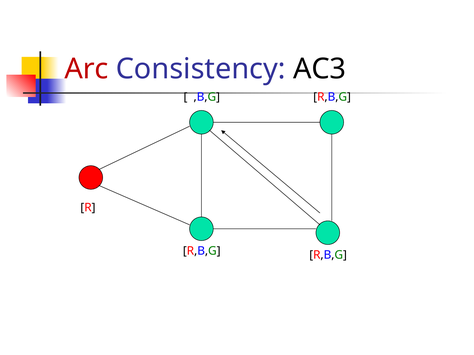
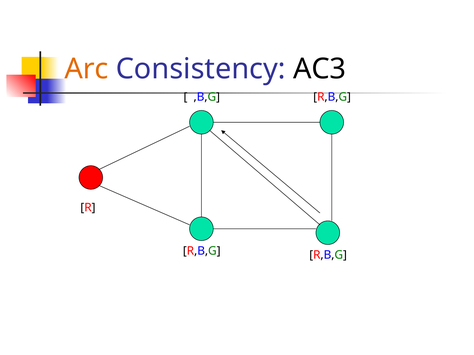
Arc colour: red -> orange (86, 69)
